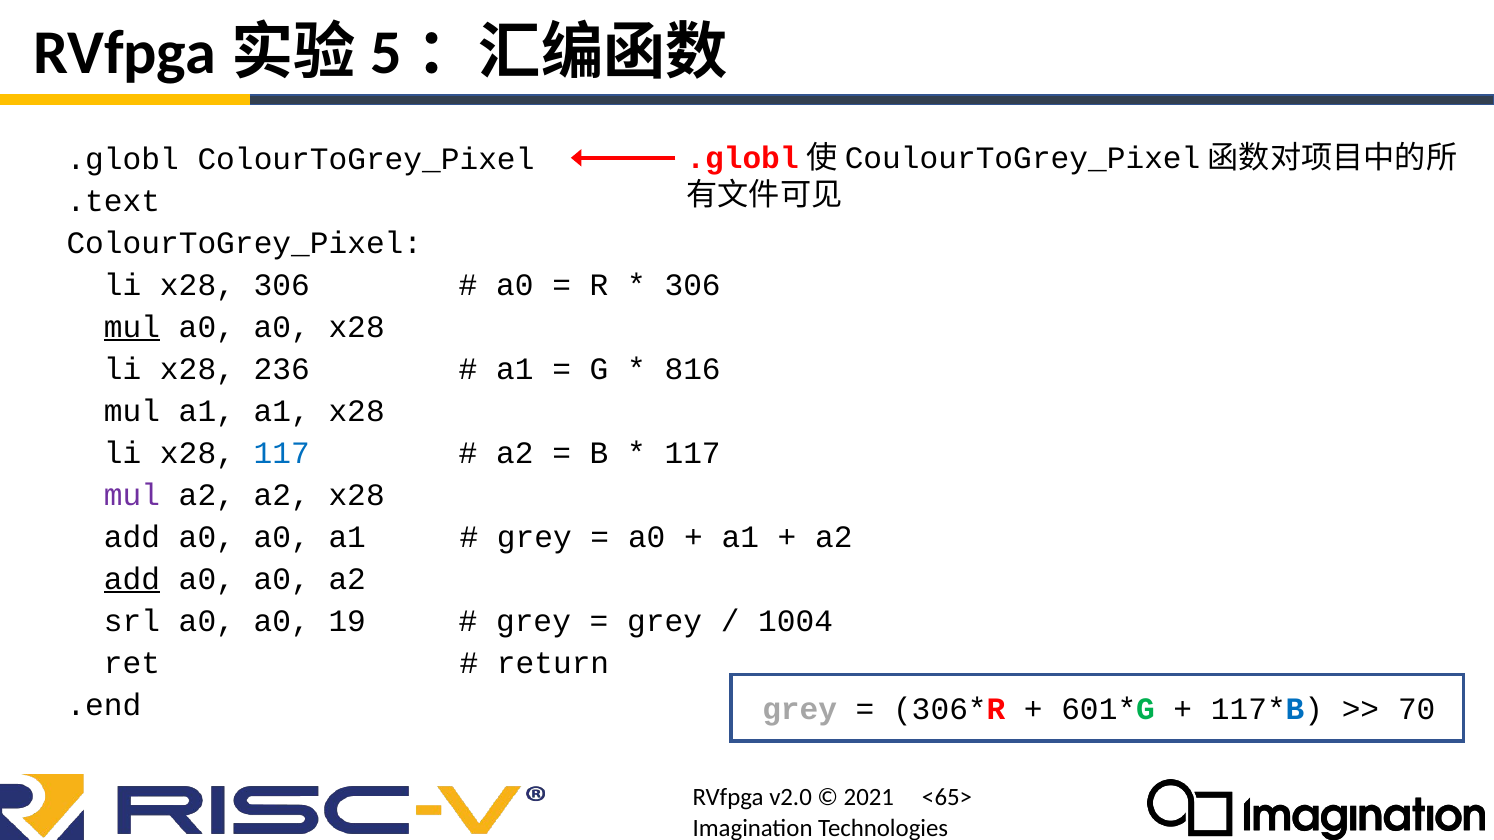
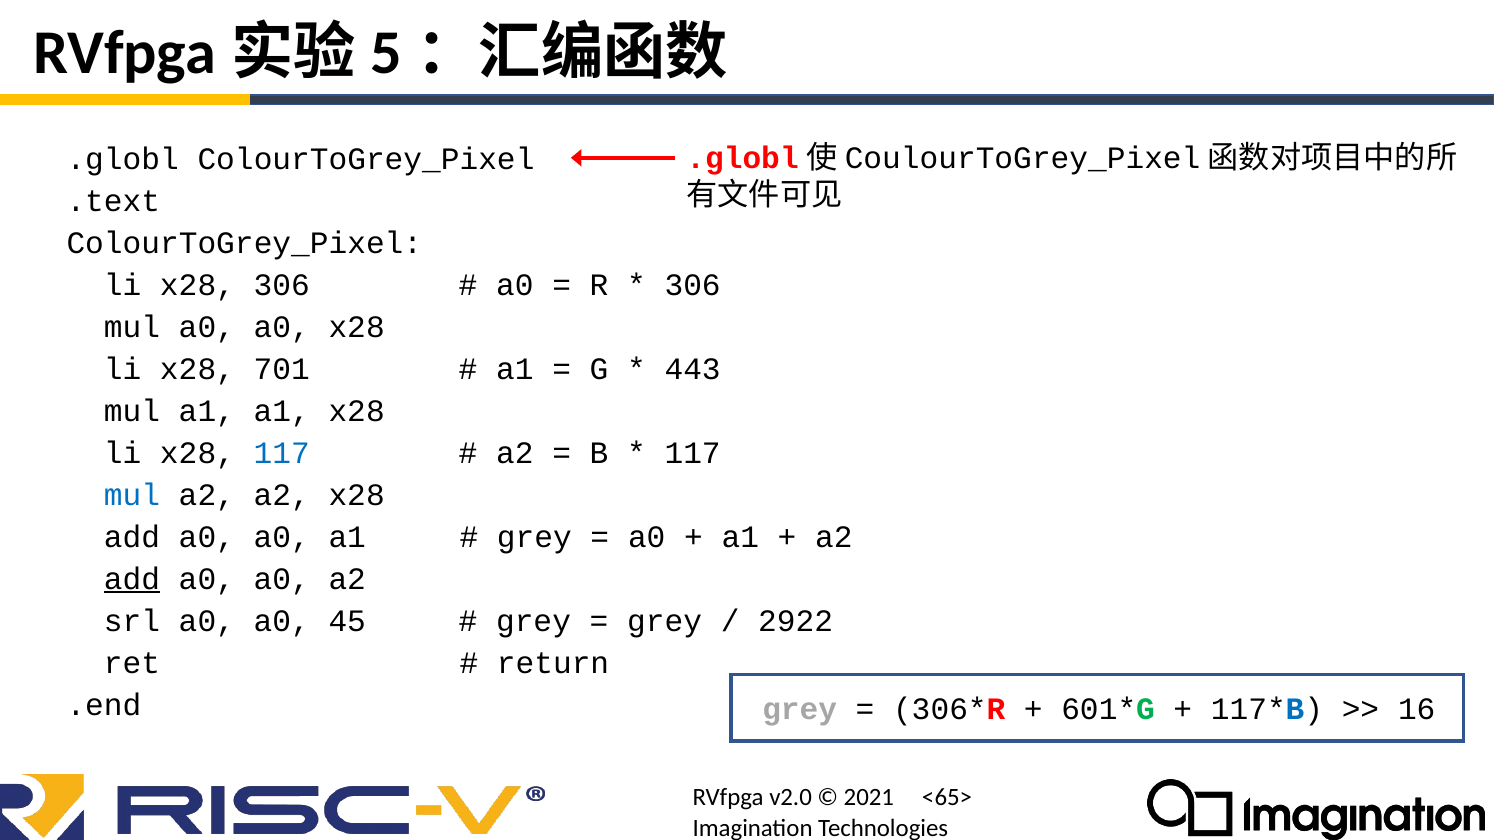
mul underline: present -> none (132, 327)
236: 236 -> 701 (282, 369)
816: 816 -> 443 (693, 369)
mul colour: purple -> blue (132, 495)
19: 19 -> 45 (347, 621)
1004: 1004 -> 2922 (796, 621)
70: 70 -> 16 (1417, 710)
